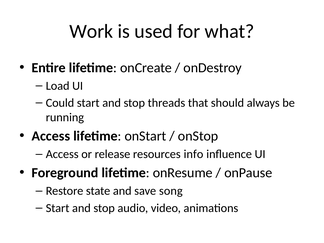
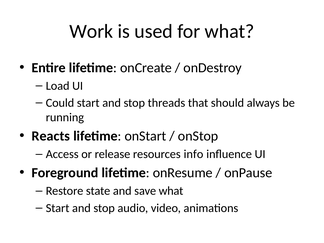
Access: Access -> Reacts (51, 136)
save song: song -> what (171, 191)
